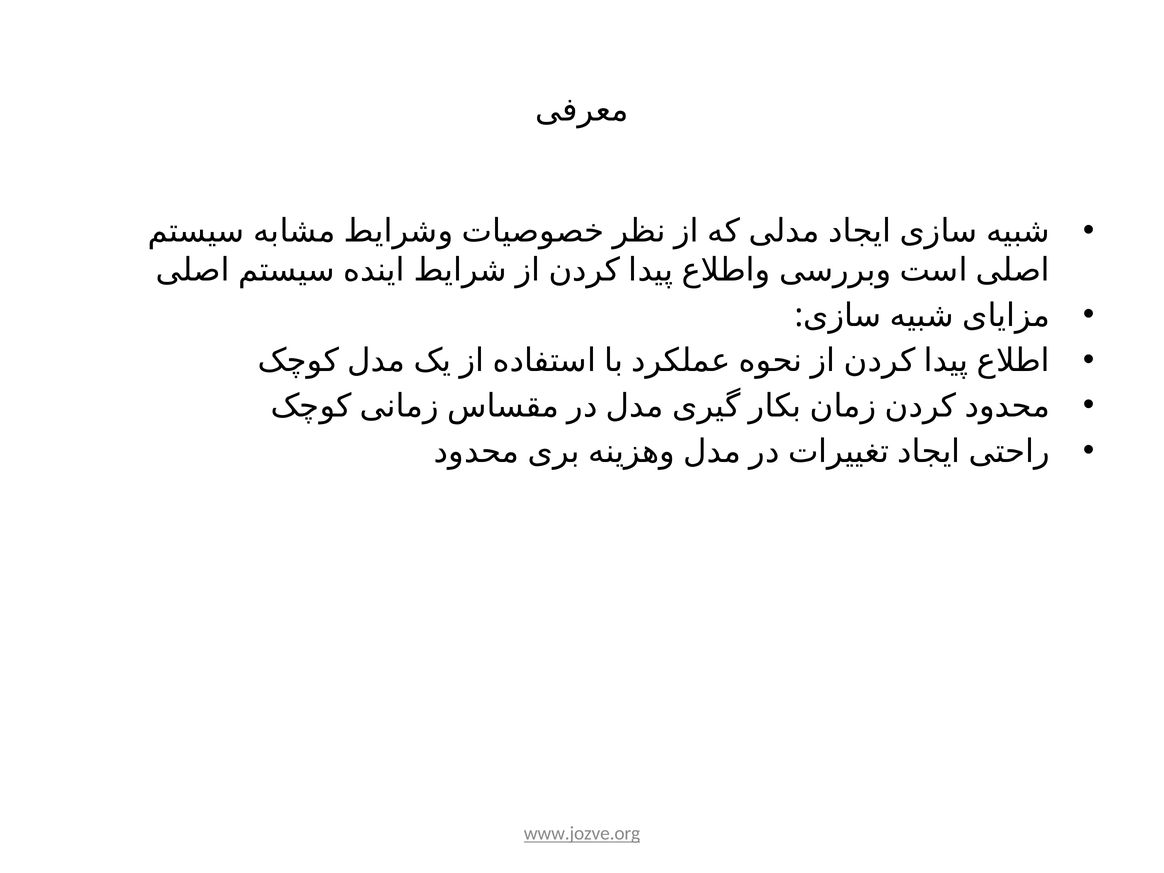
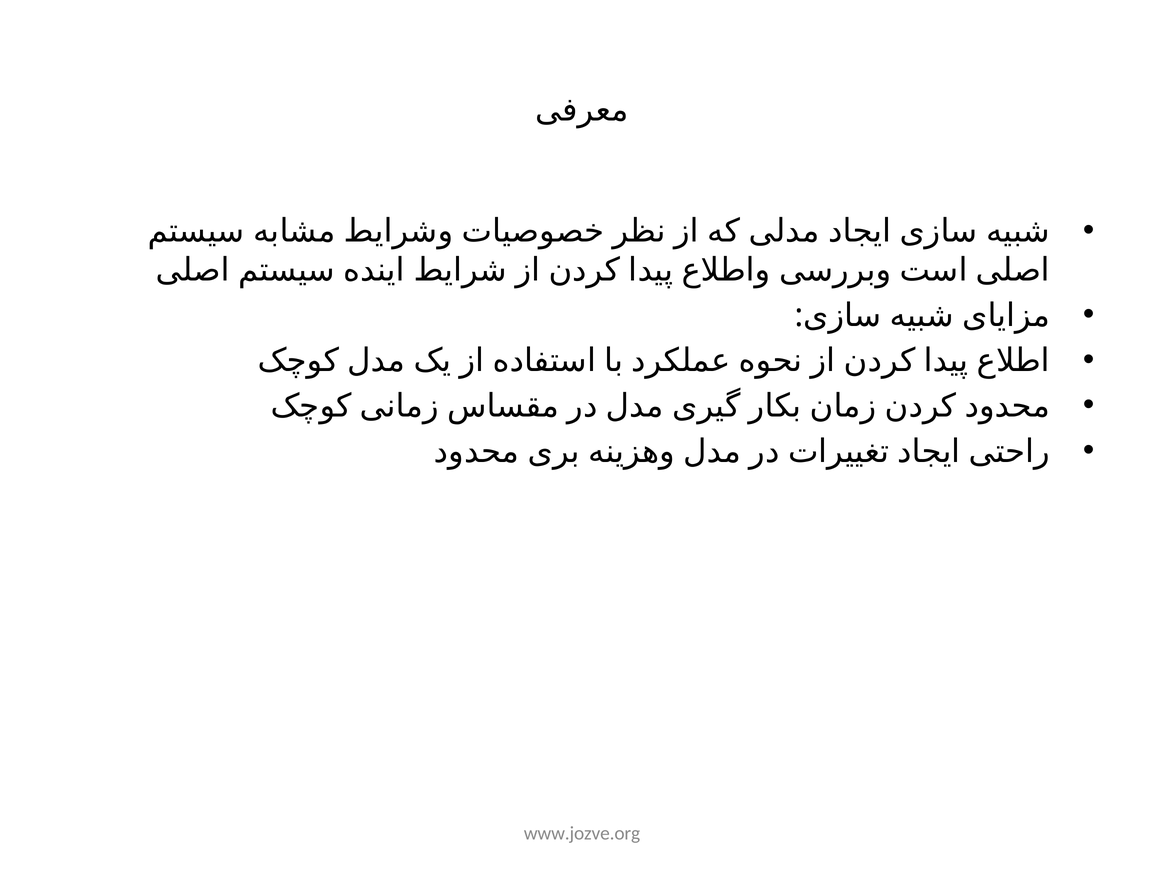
www.jozve.org underline: present -> none (582, 834)
